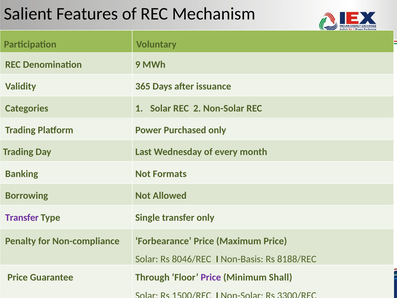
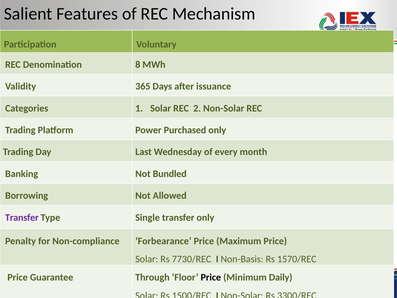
9: 9 -> 8 (138, 65)
Formats: Formats -> Bundled (170, 174)
8046/REC: 8046/REC -> 7730/REC (192, 259)
8188/REC: 8188/REC -> 1570/REC (297, 259)
Price colour: purple -> black (211, 277)
Shall: Shall -> Daily (281, 277)
